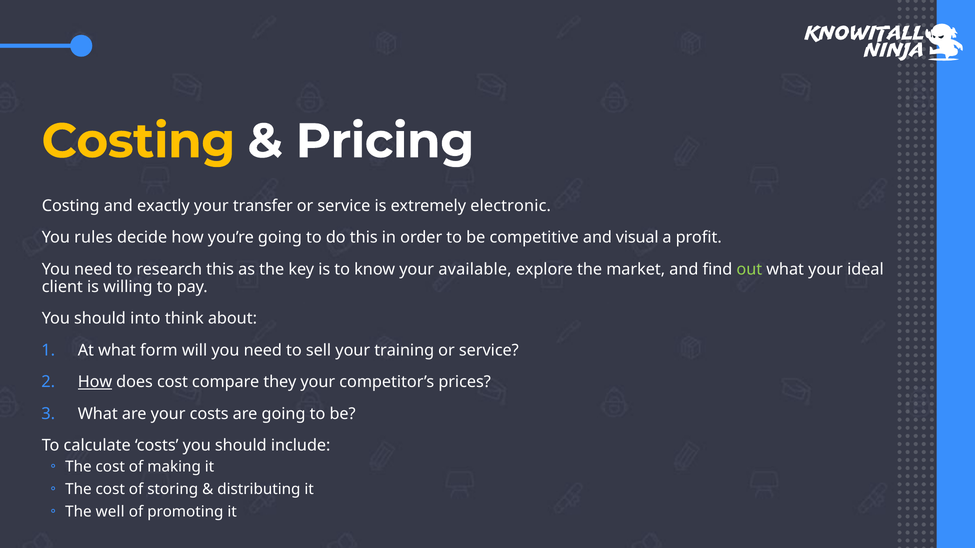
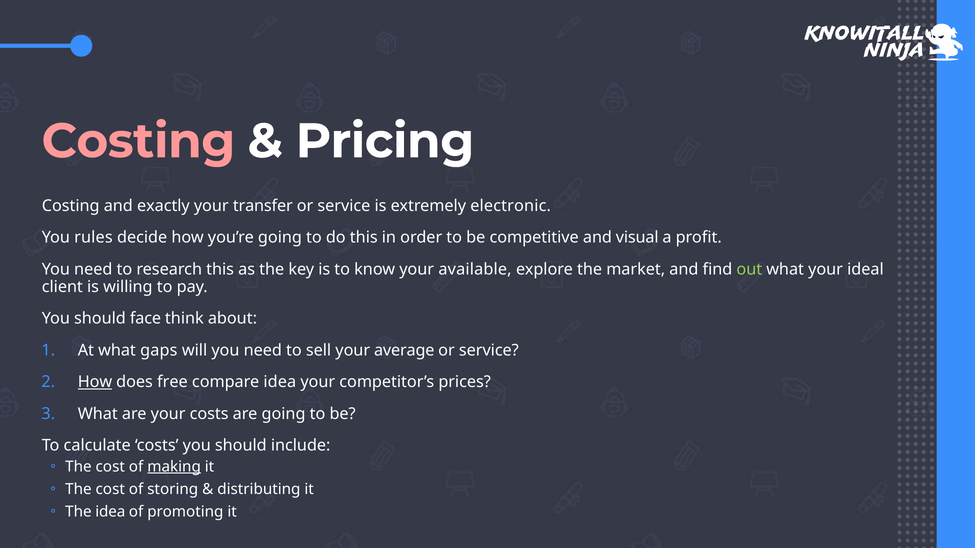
Costing colour: yellow -> pink (138, 141)
into: into -> face (146, 319)
form: form -> gaps (159, 351)
training: training -> average (404, 351)
does cost: cost -> free (172, 382)
compare they: they -> idea (280, 382)
making underline: none -> present (174, 467)
The well: well -> idea (110, 512)
